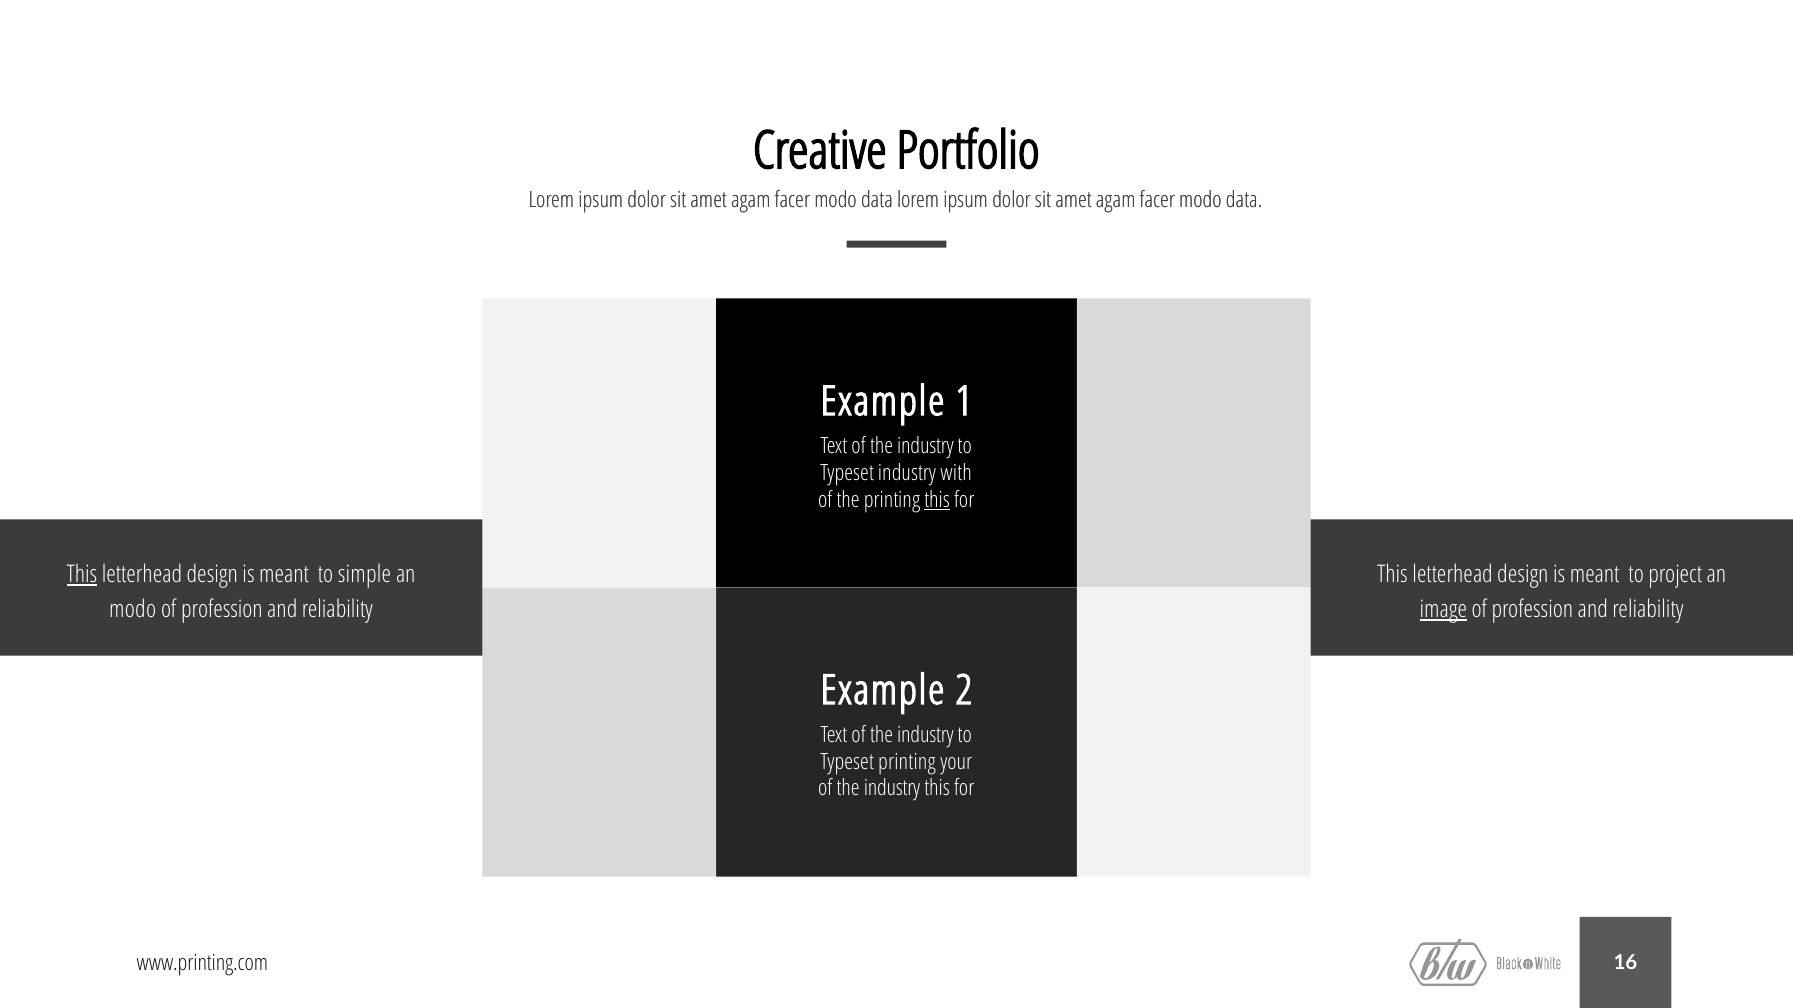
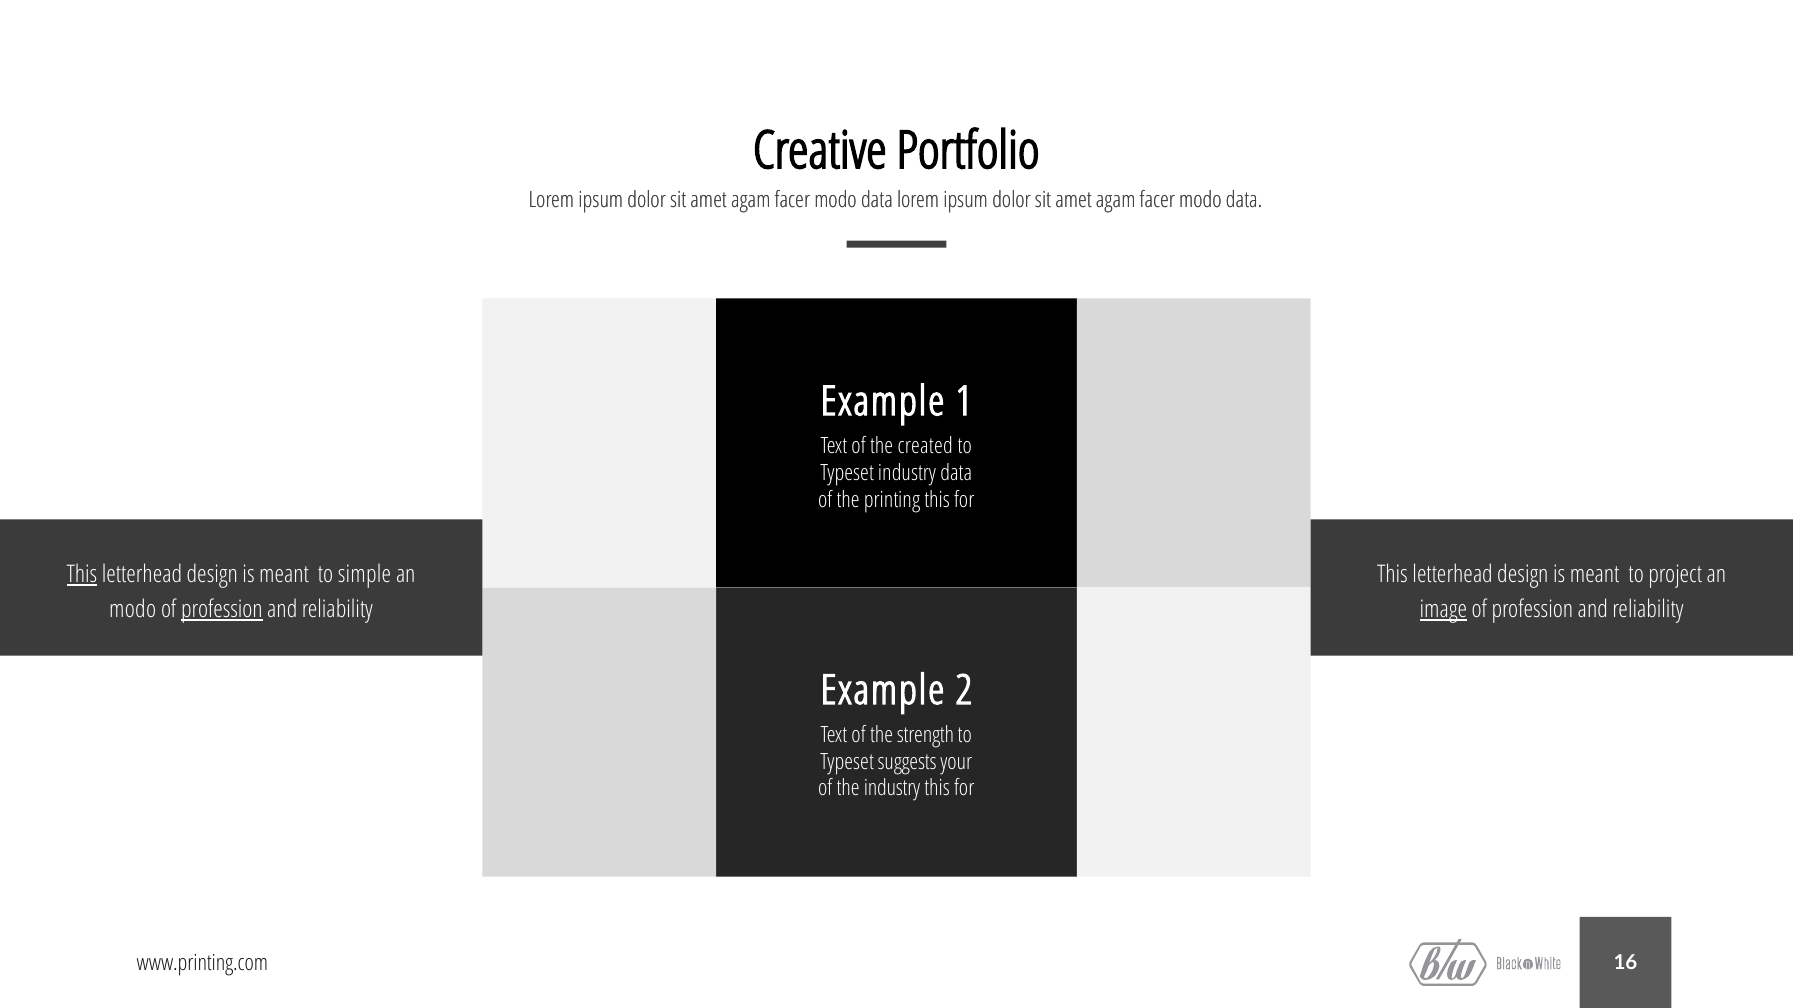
industry: industry -> created (925, 446)
industry with: with -> data (956, 473)
this underline: present -> none (937, 500)
profession underline: none -> present (222, 610)
industry: industry -> strength (925, 735)
Typeset printing: printing -> suggests (907, 762)
